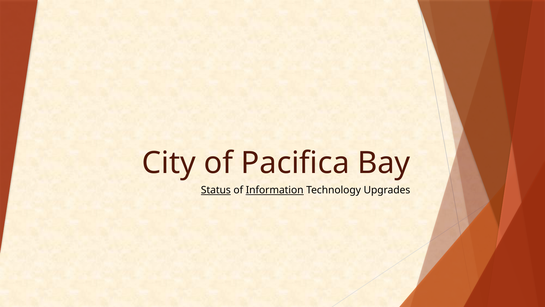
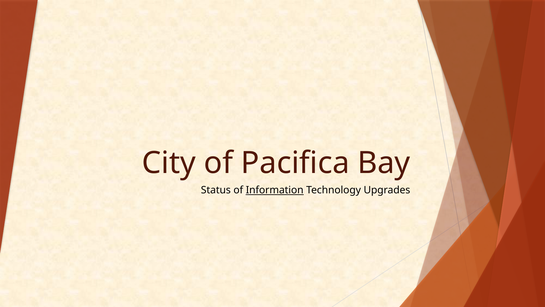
Status underline: present -> none (216, 190)
